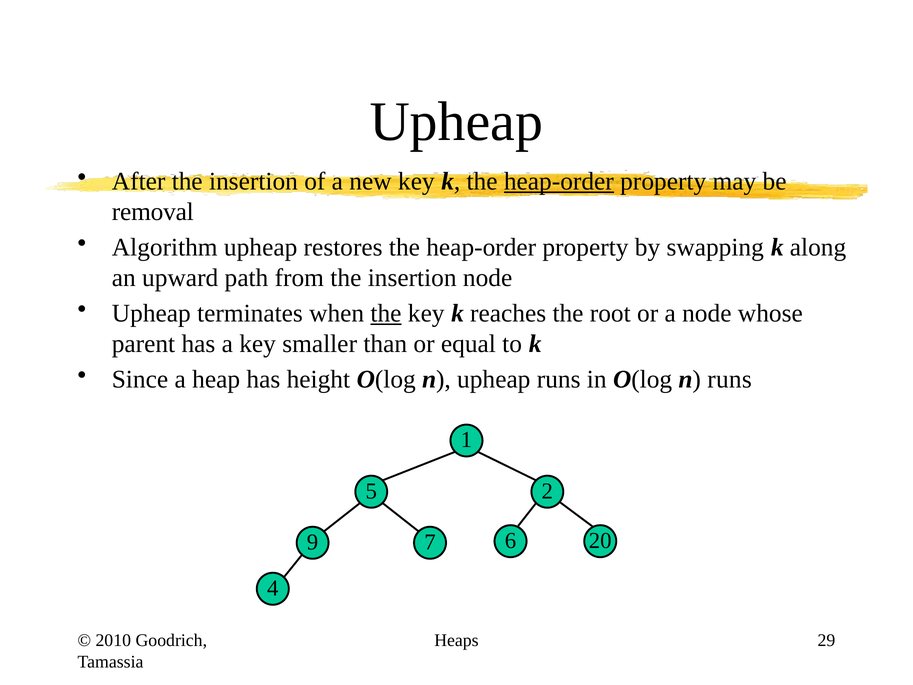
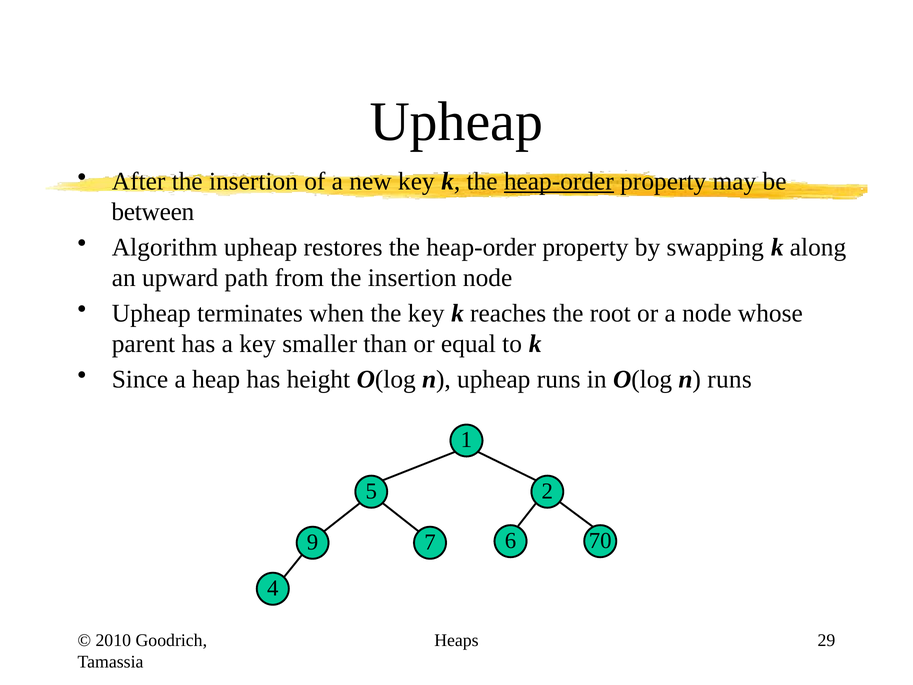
removal: removal -> between (153, 212)
the underline: present -> none (386, 313)
20: 20 -> 70 (600, 540)
